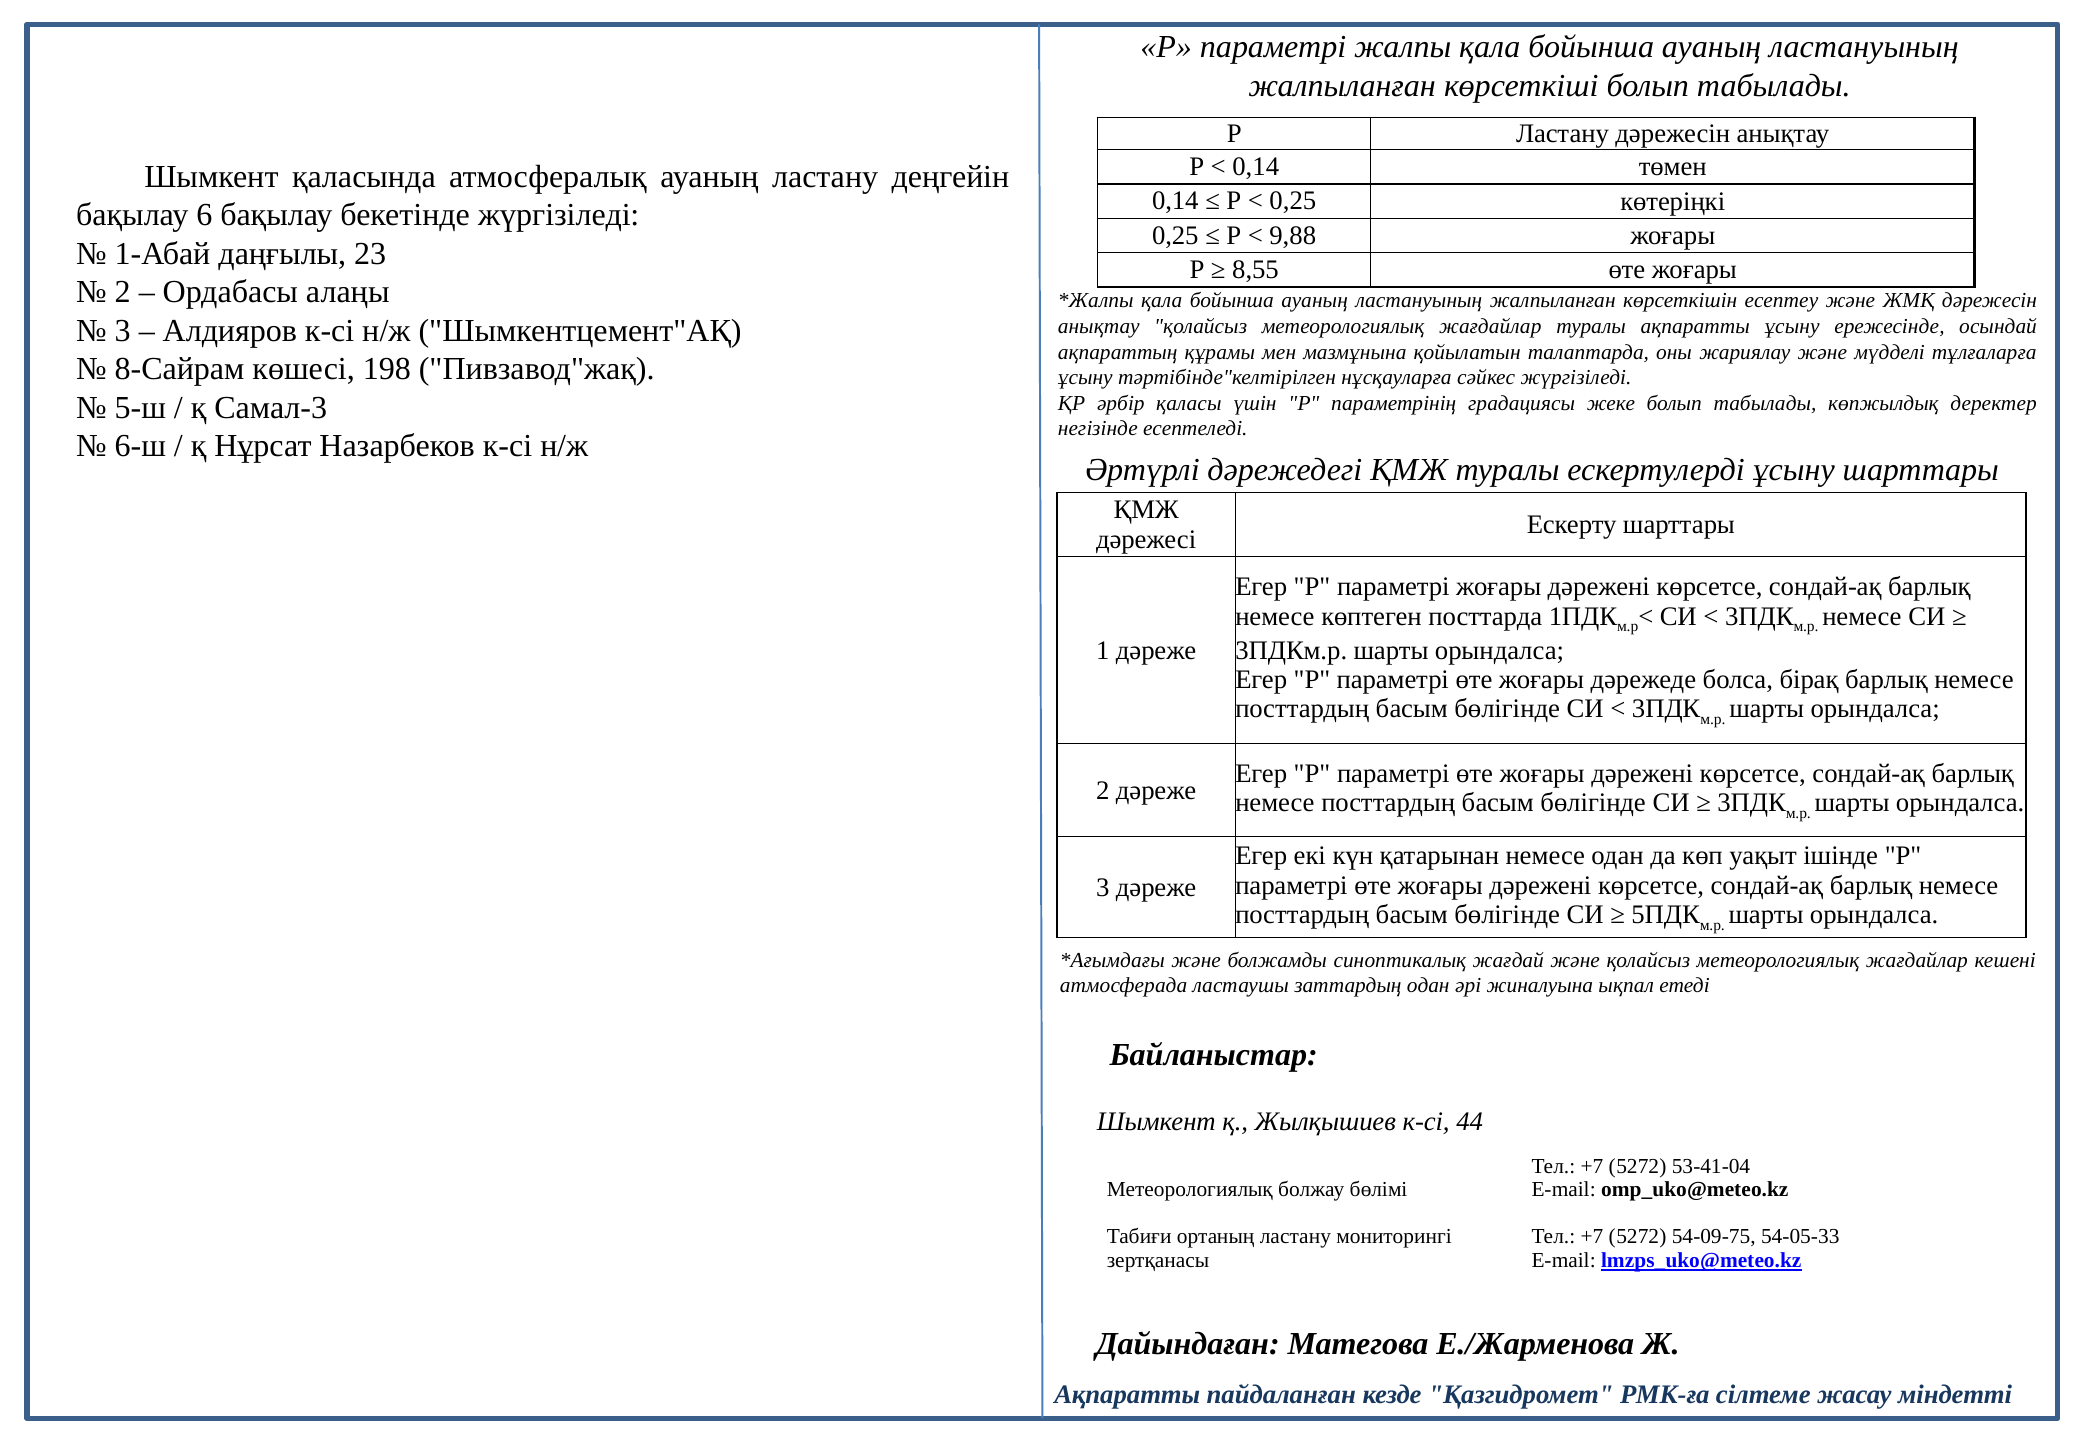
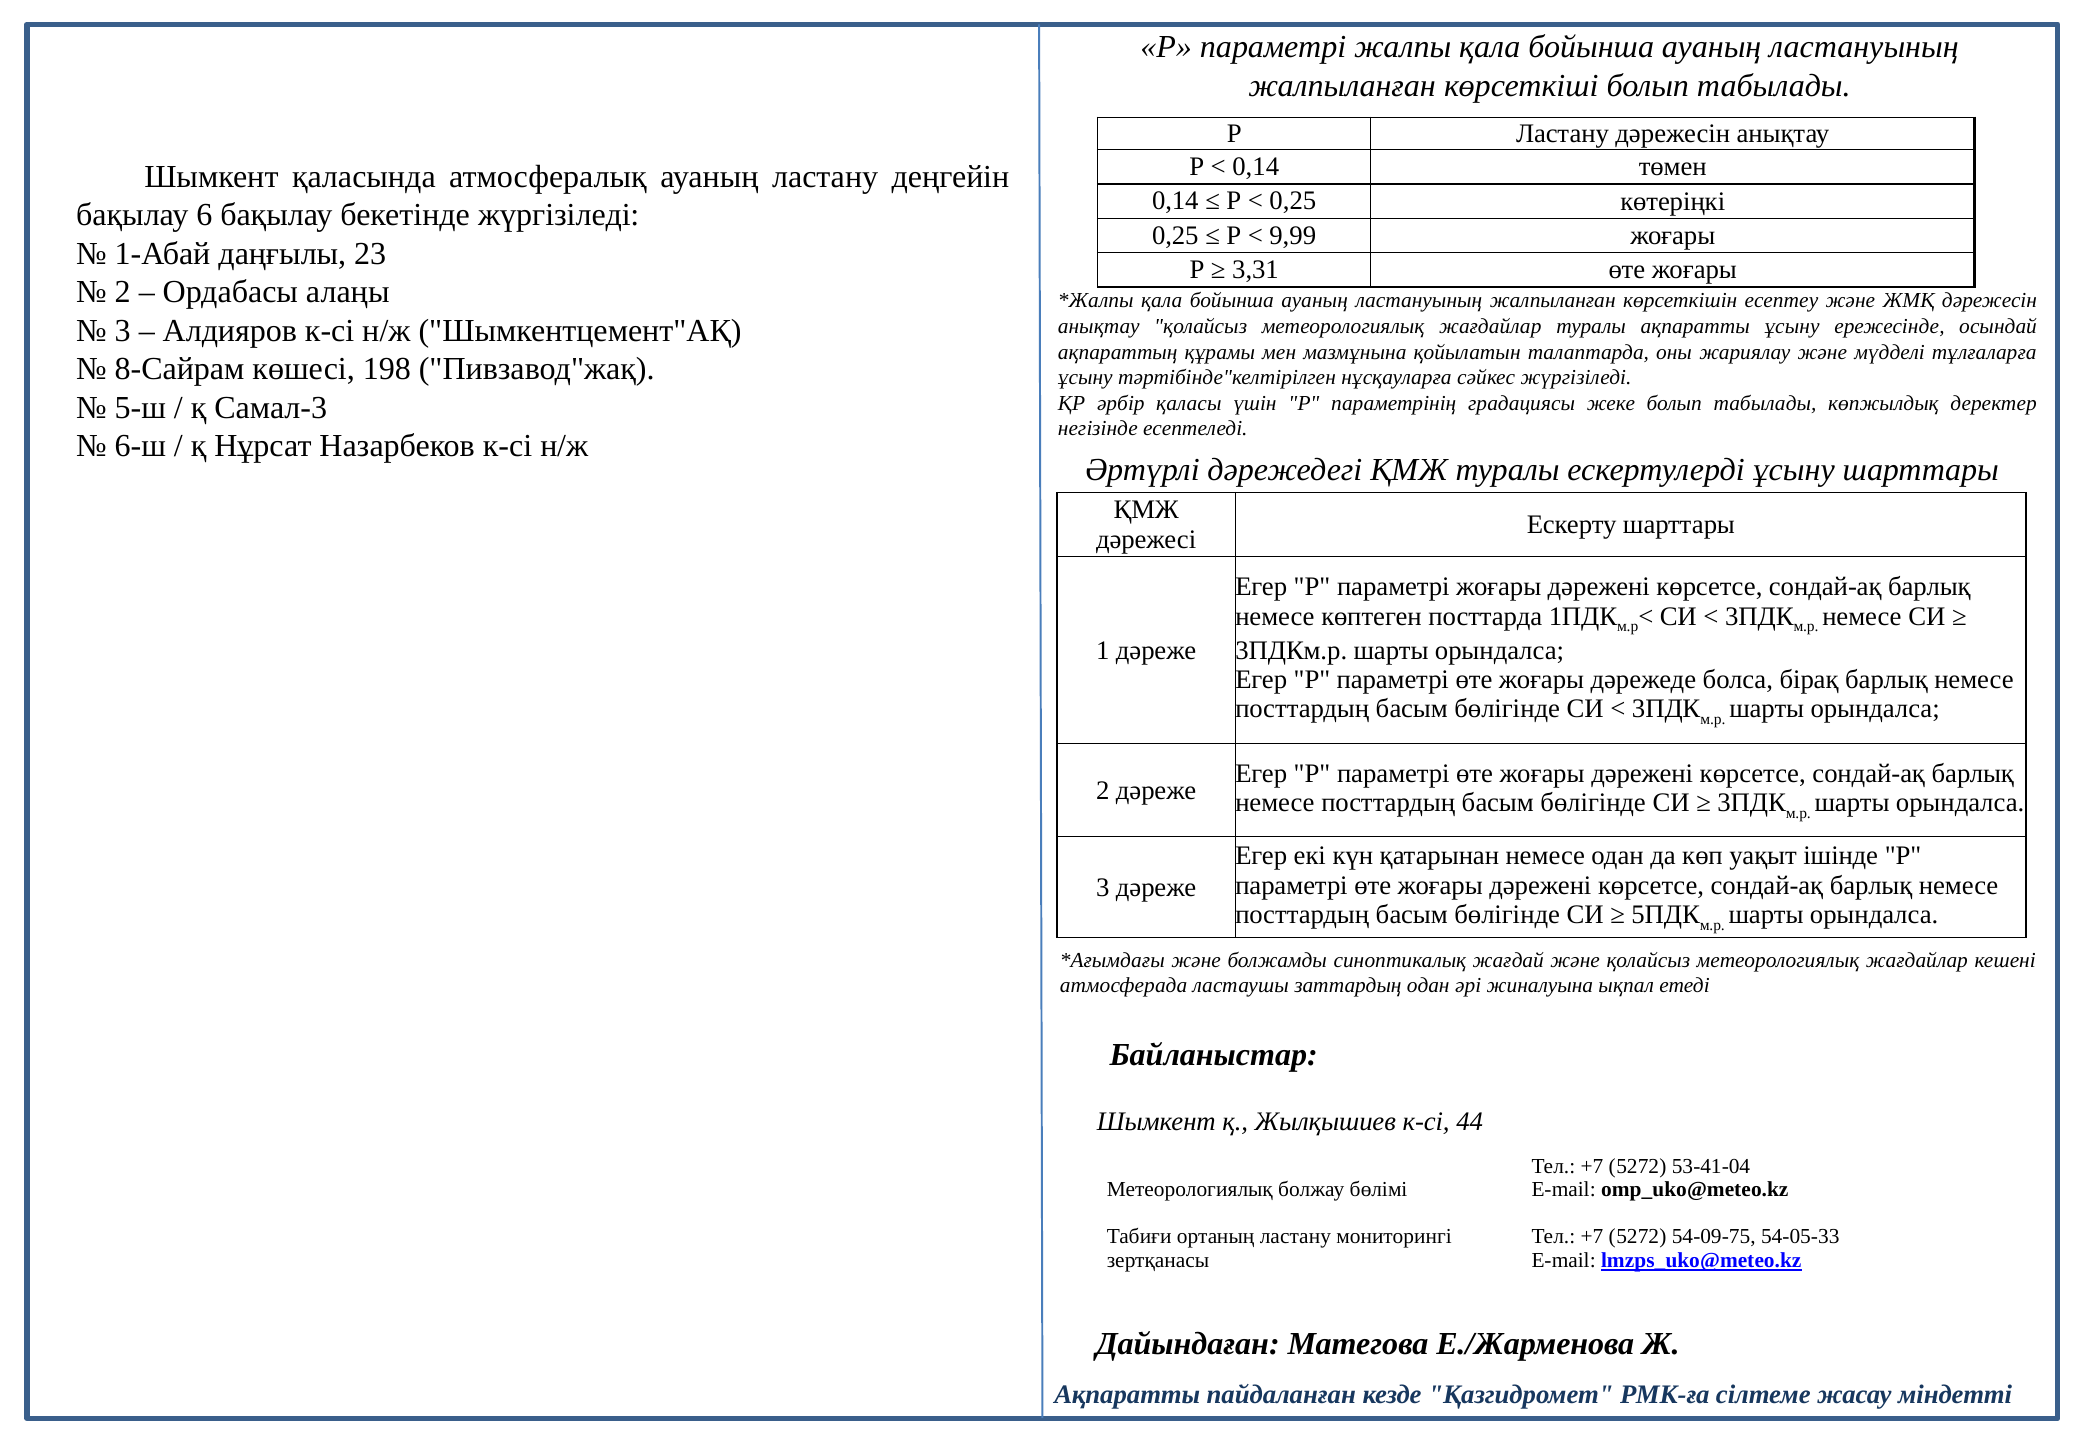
9,88: 9,88 -> 9,99 (1293, 235)
8,55: 8,55 -> 3,31 (1255, 270)
